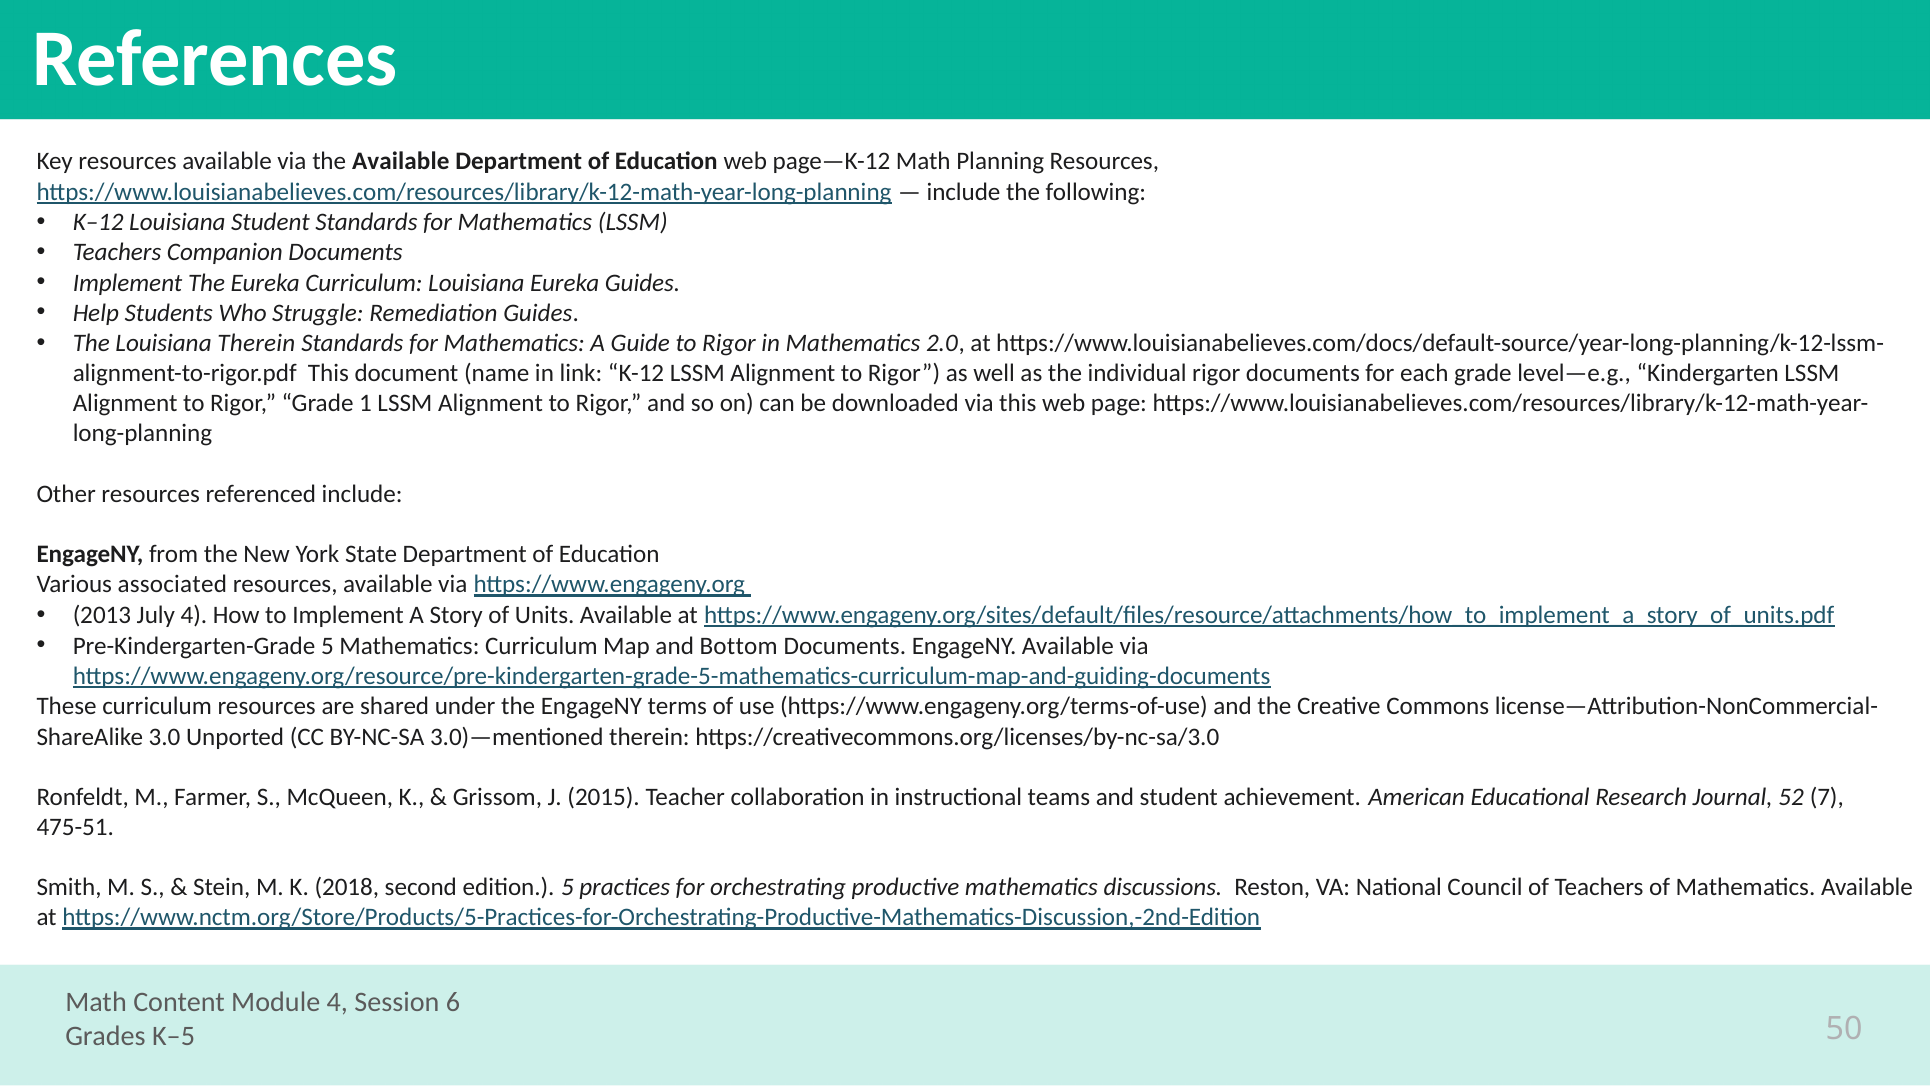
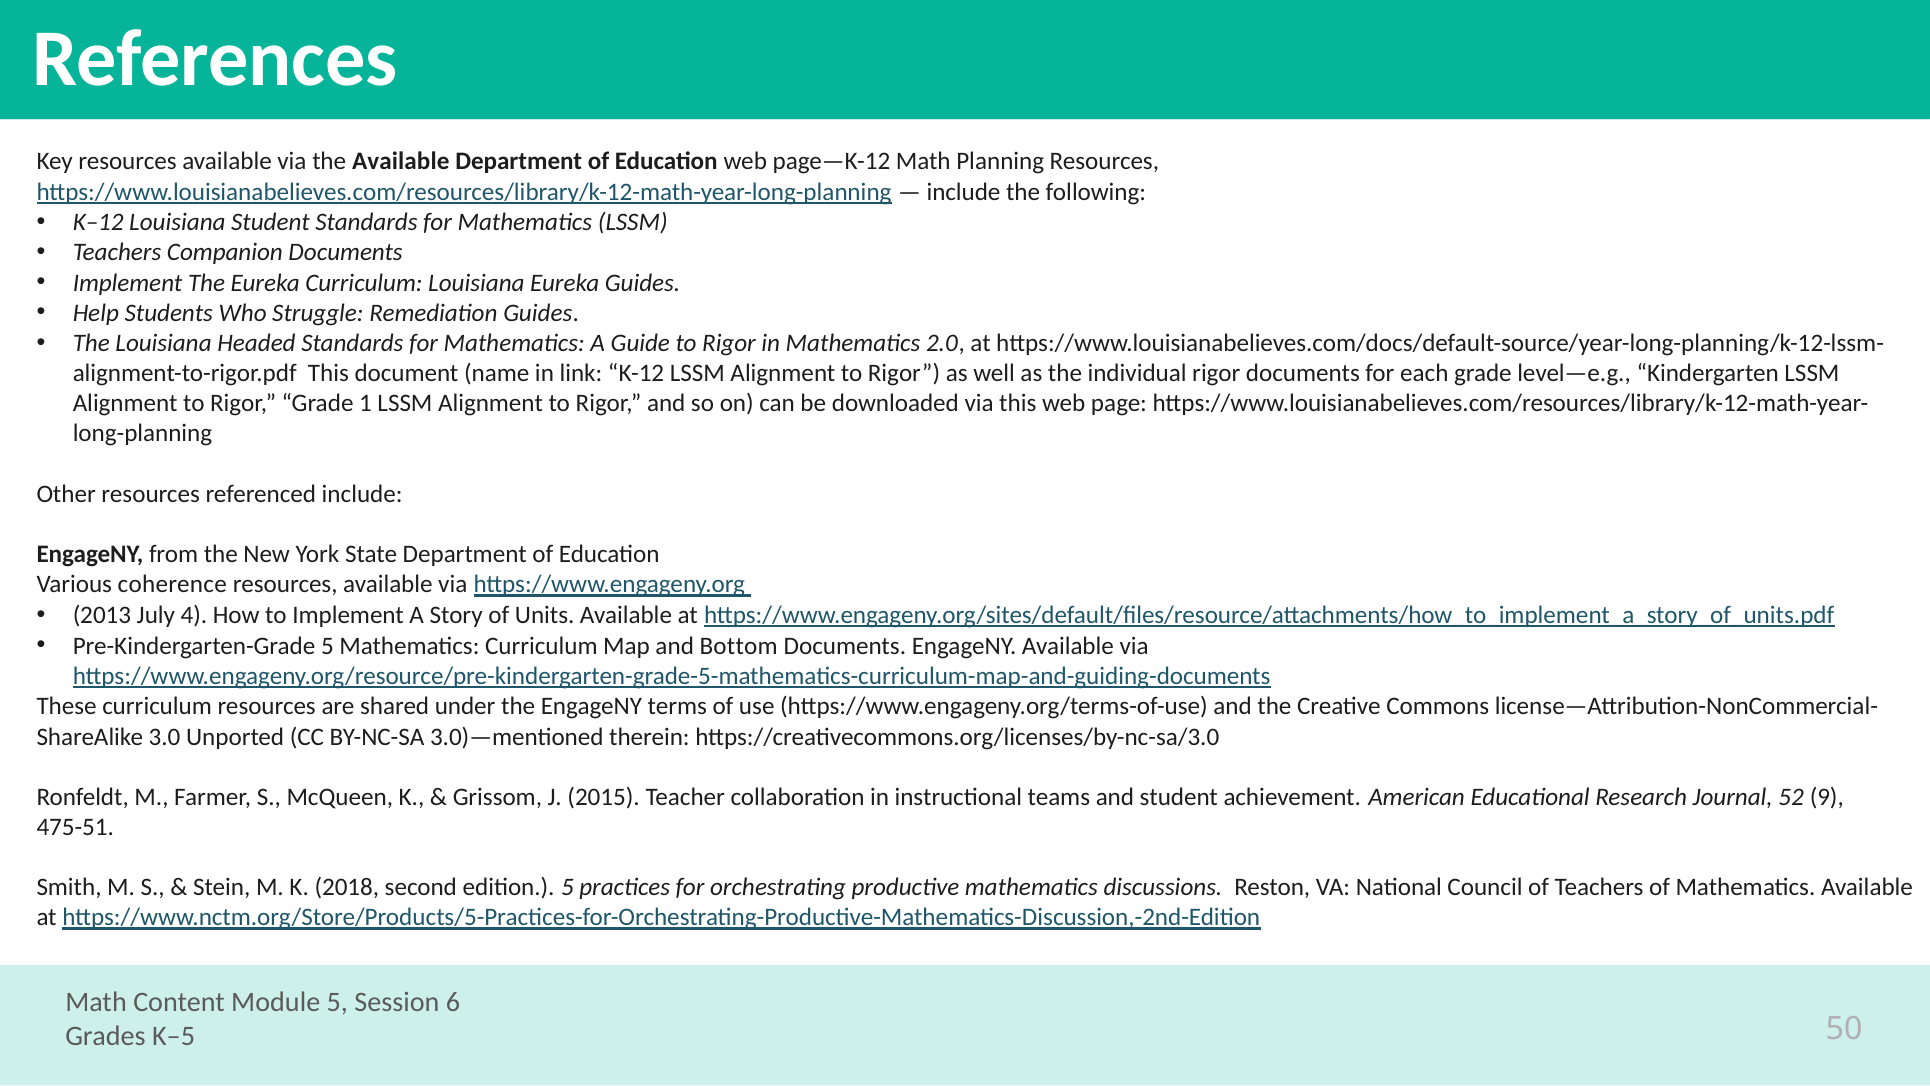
Louisiana Therein: Therein -> Headed (256, 343)
associated: associated -> coherence (172, 584)
7: 7 -> 9 (1827, 797)
Module 4: 4 -> 5 (337, 1002)
